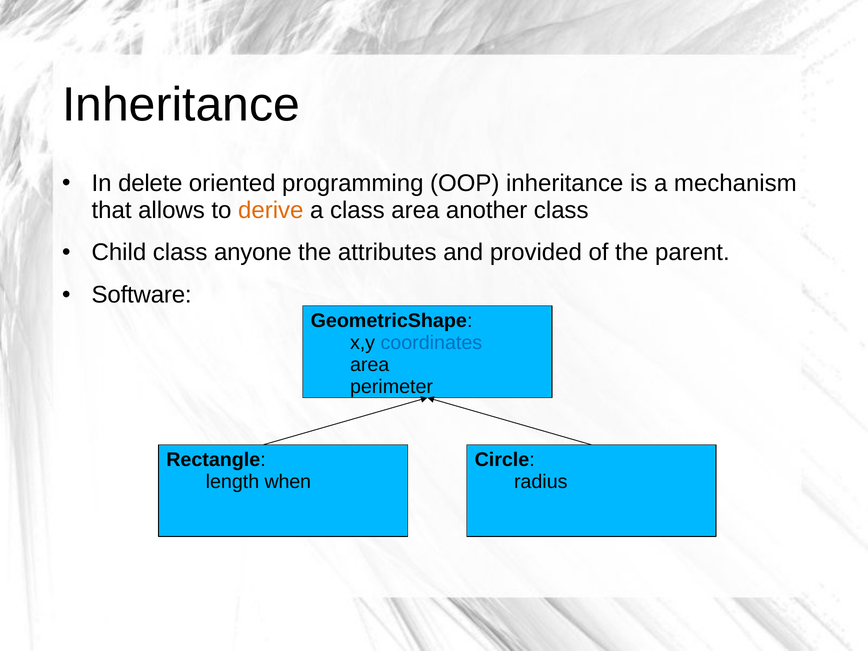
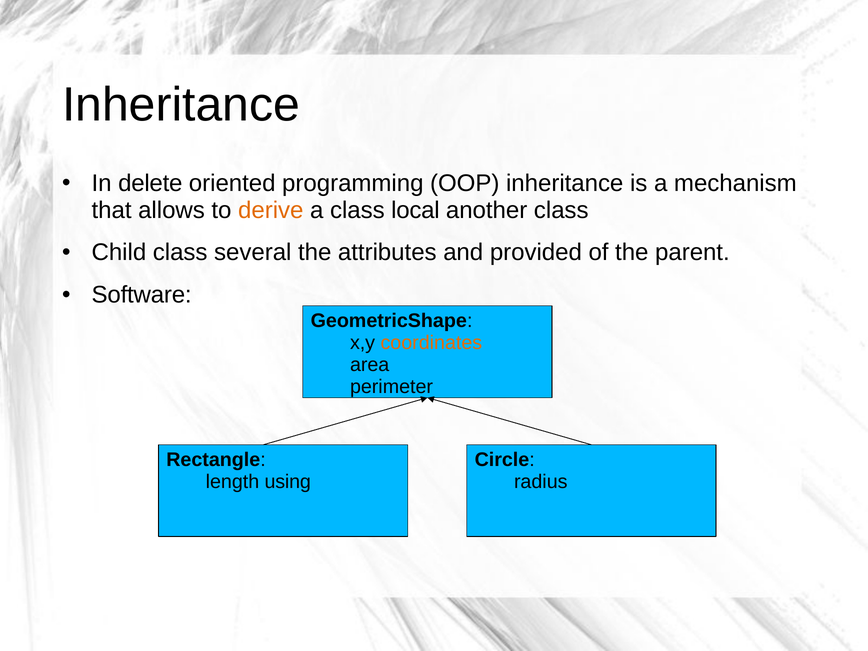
class area: area -> local (415, 210)
anyone: anyone -> several (253, 253)
coordinates colour: blue -> orange (431, 343)
when: when -> using (288, 482)
